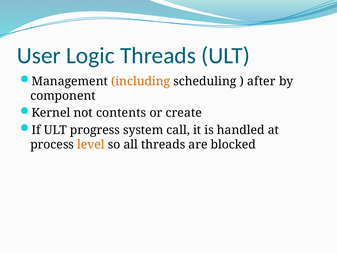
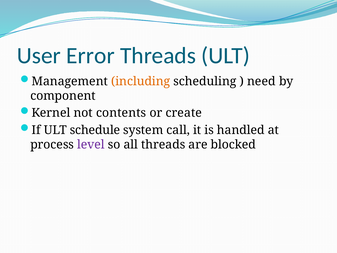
Logic: Logic -> Error (90, 56)
after: after -> need (261, 81)
progress: progress -> schedule (95, 130)
level colour: orange -> purple (91, 145)
